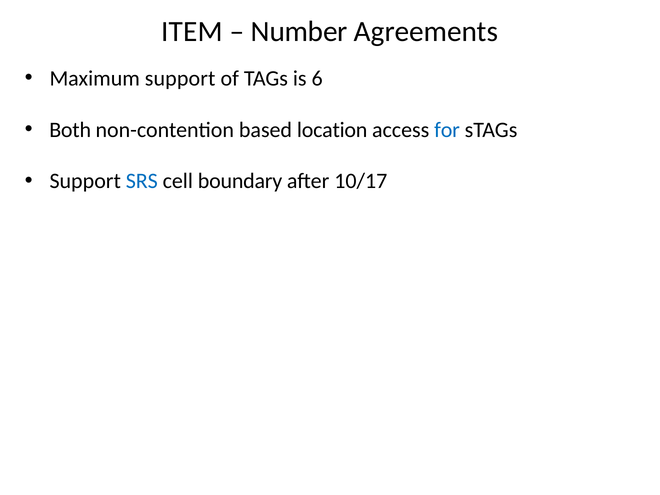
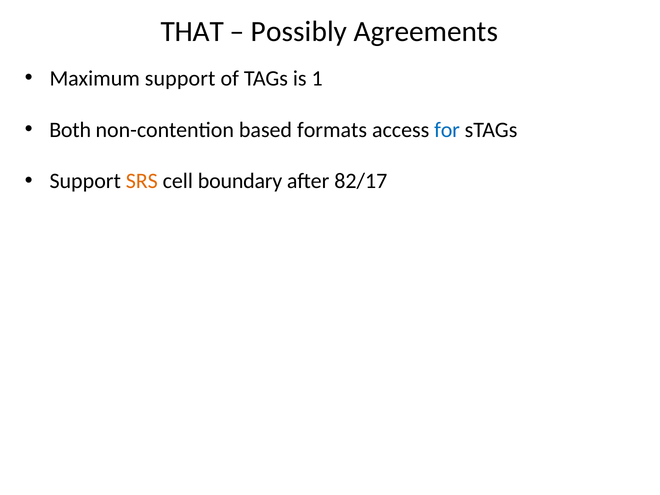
ITEM: ITEM -> THAT (192, 31)
Number: Number -> Possibly (299, 31)
6: 6 -> 1 (317, 78)
location: location -> formats (332, 130)
SRS colour: blue -> orange (142, 181)
10/17: 10/17 -> 82/17 (361, 181)
